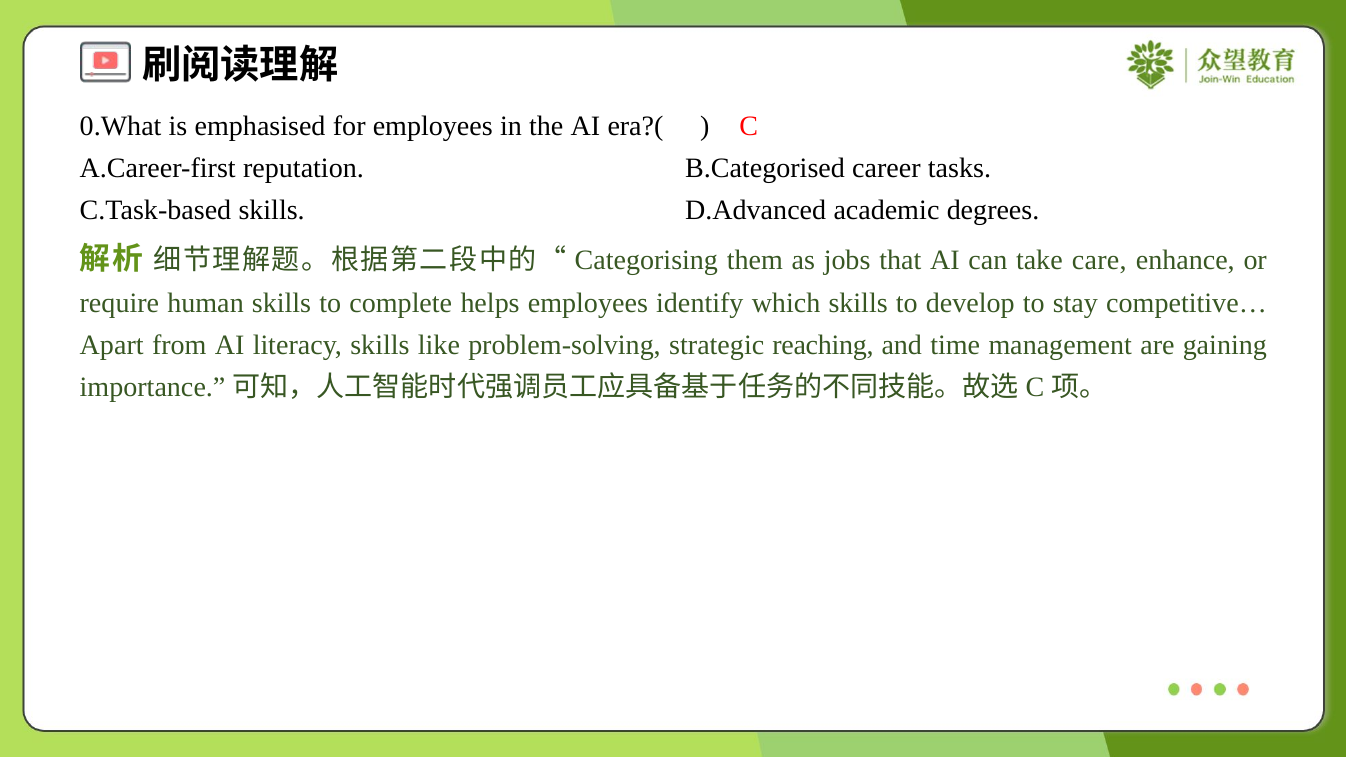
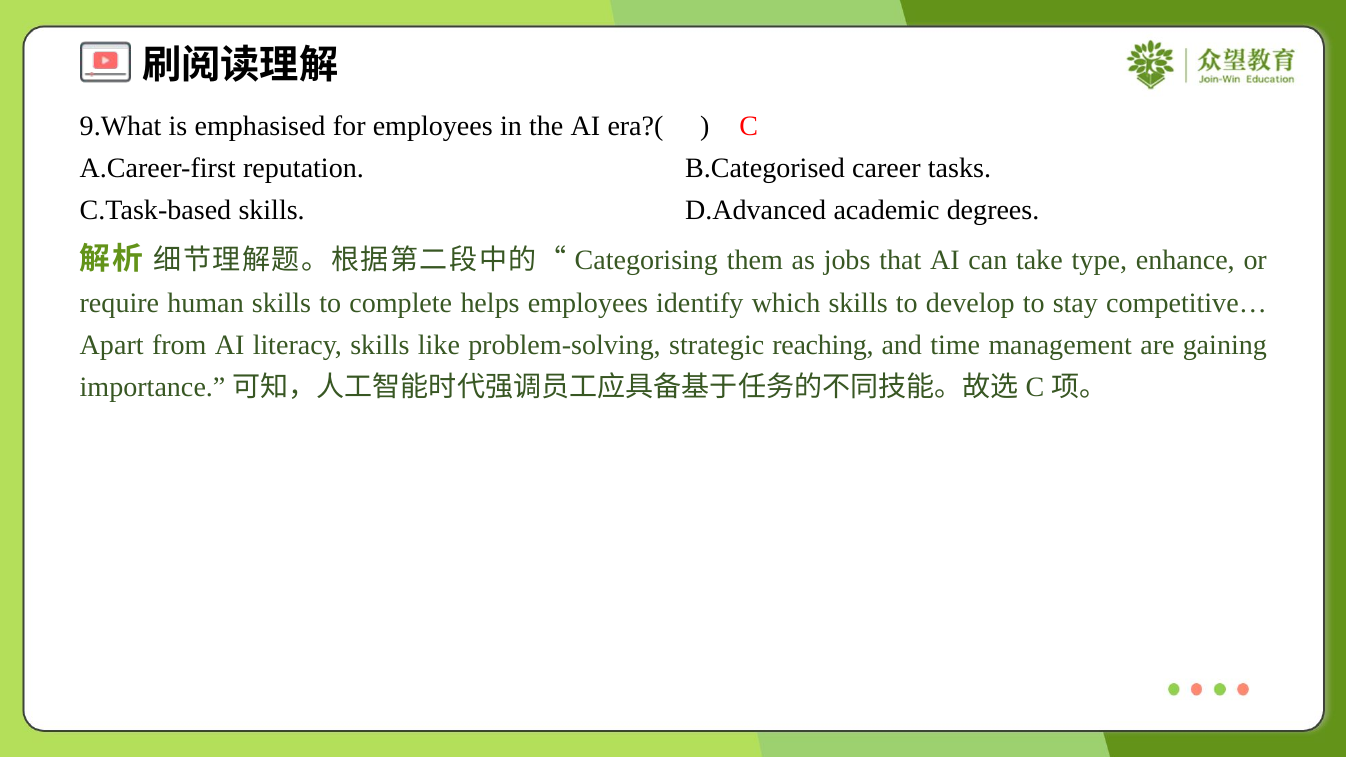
0.What: 0.What -> 9.What (121, 126)
care: care -> type (1099, 260)
